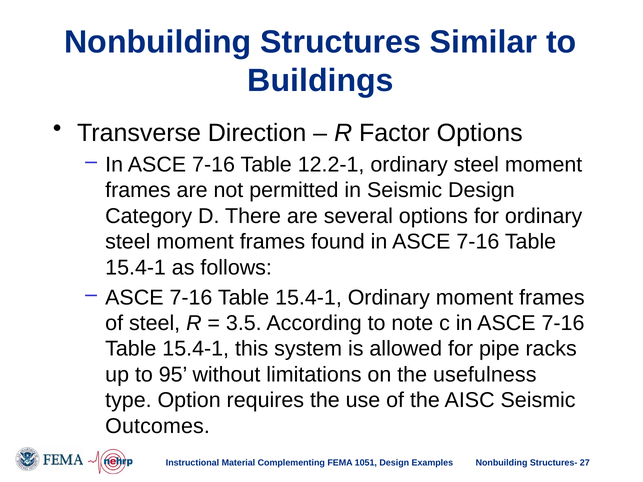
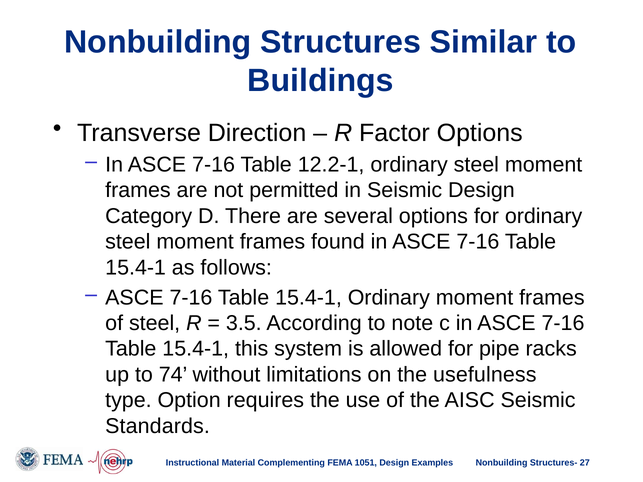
95: 95 -> 74 (173, 375)
Outcomes: Outcomes -> Standards (158, 426)
